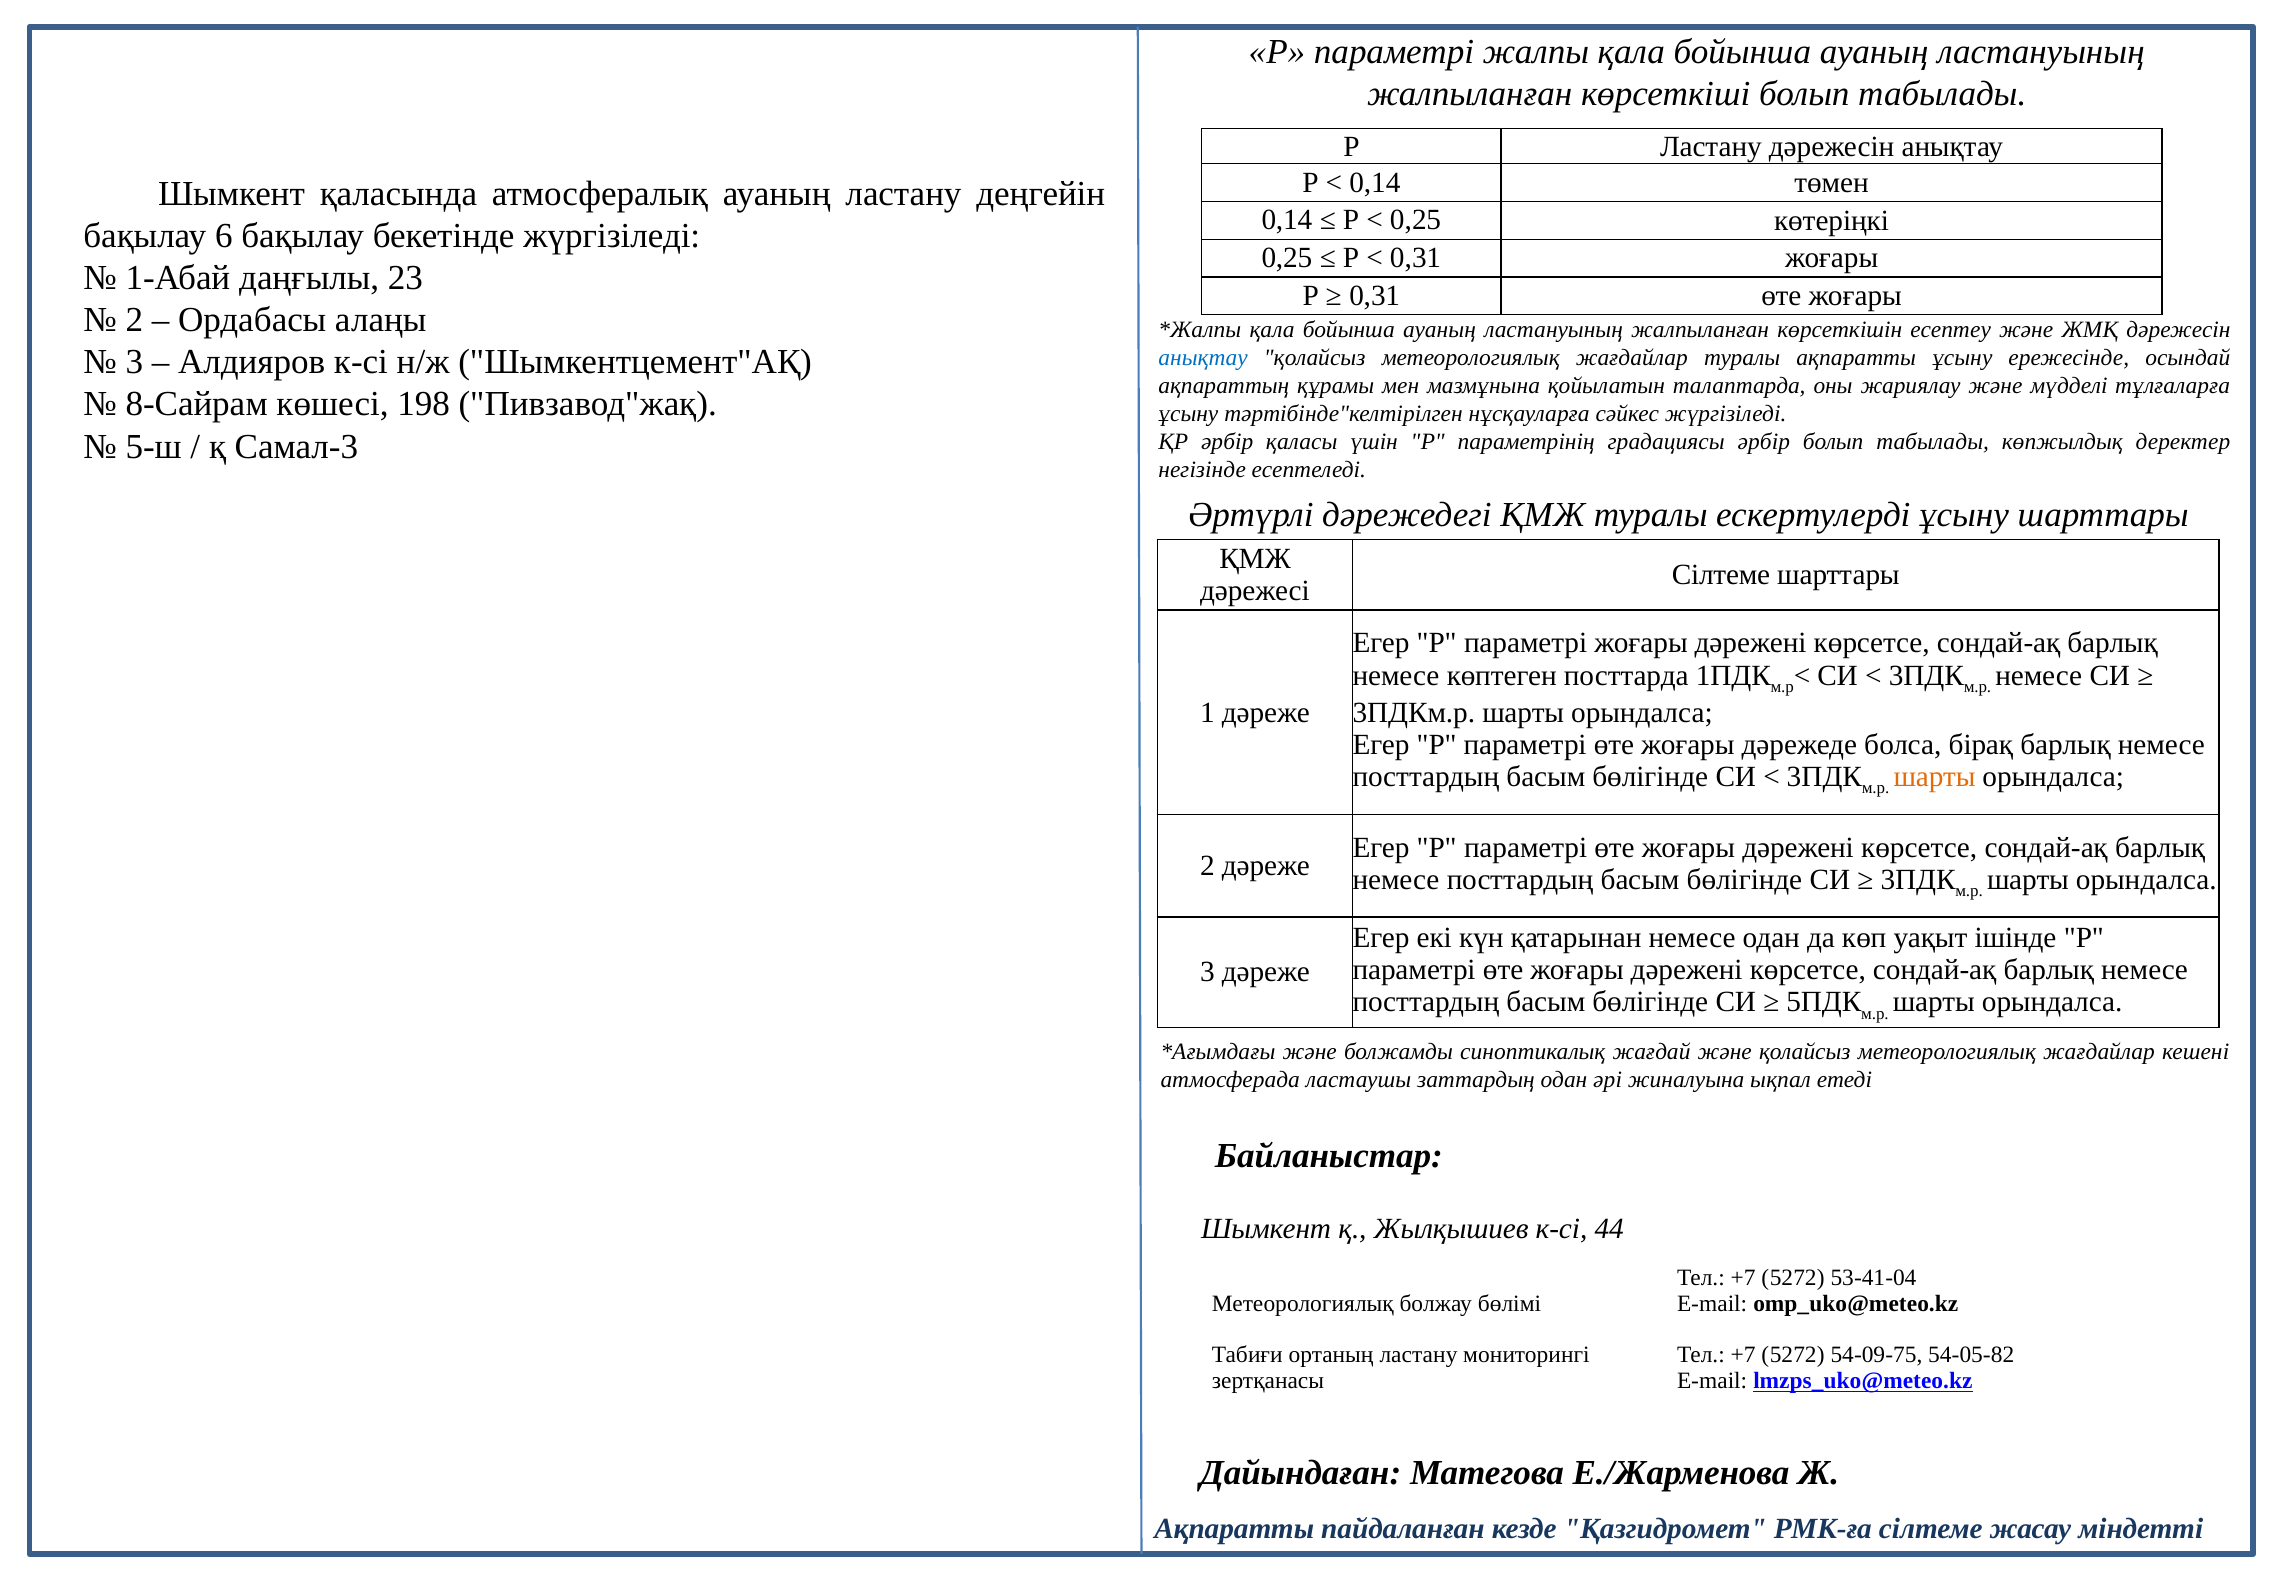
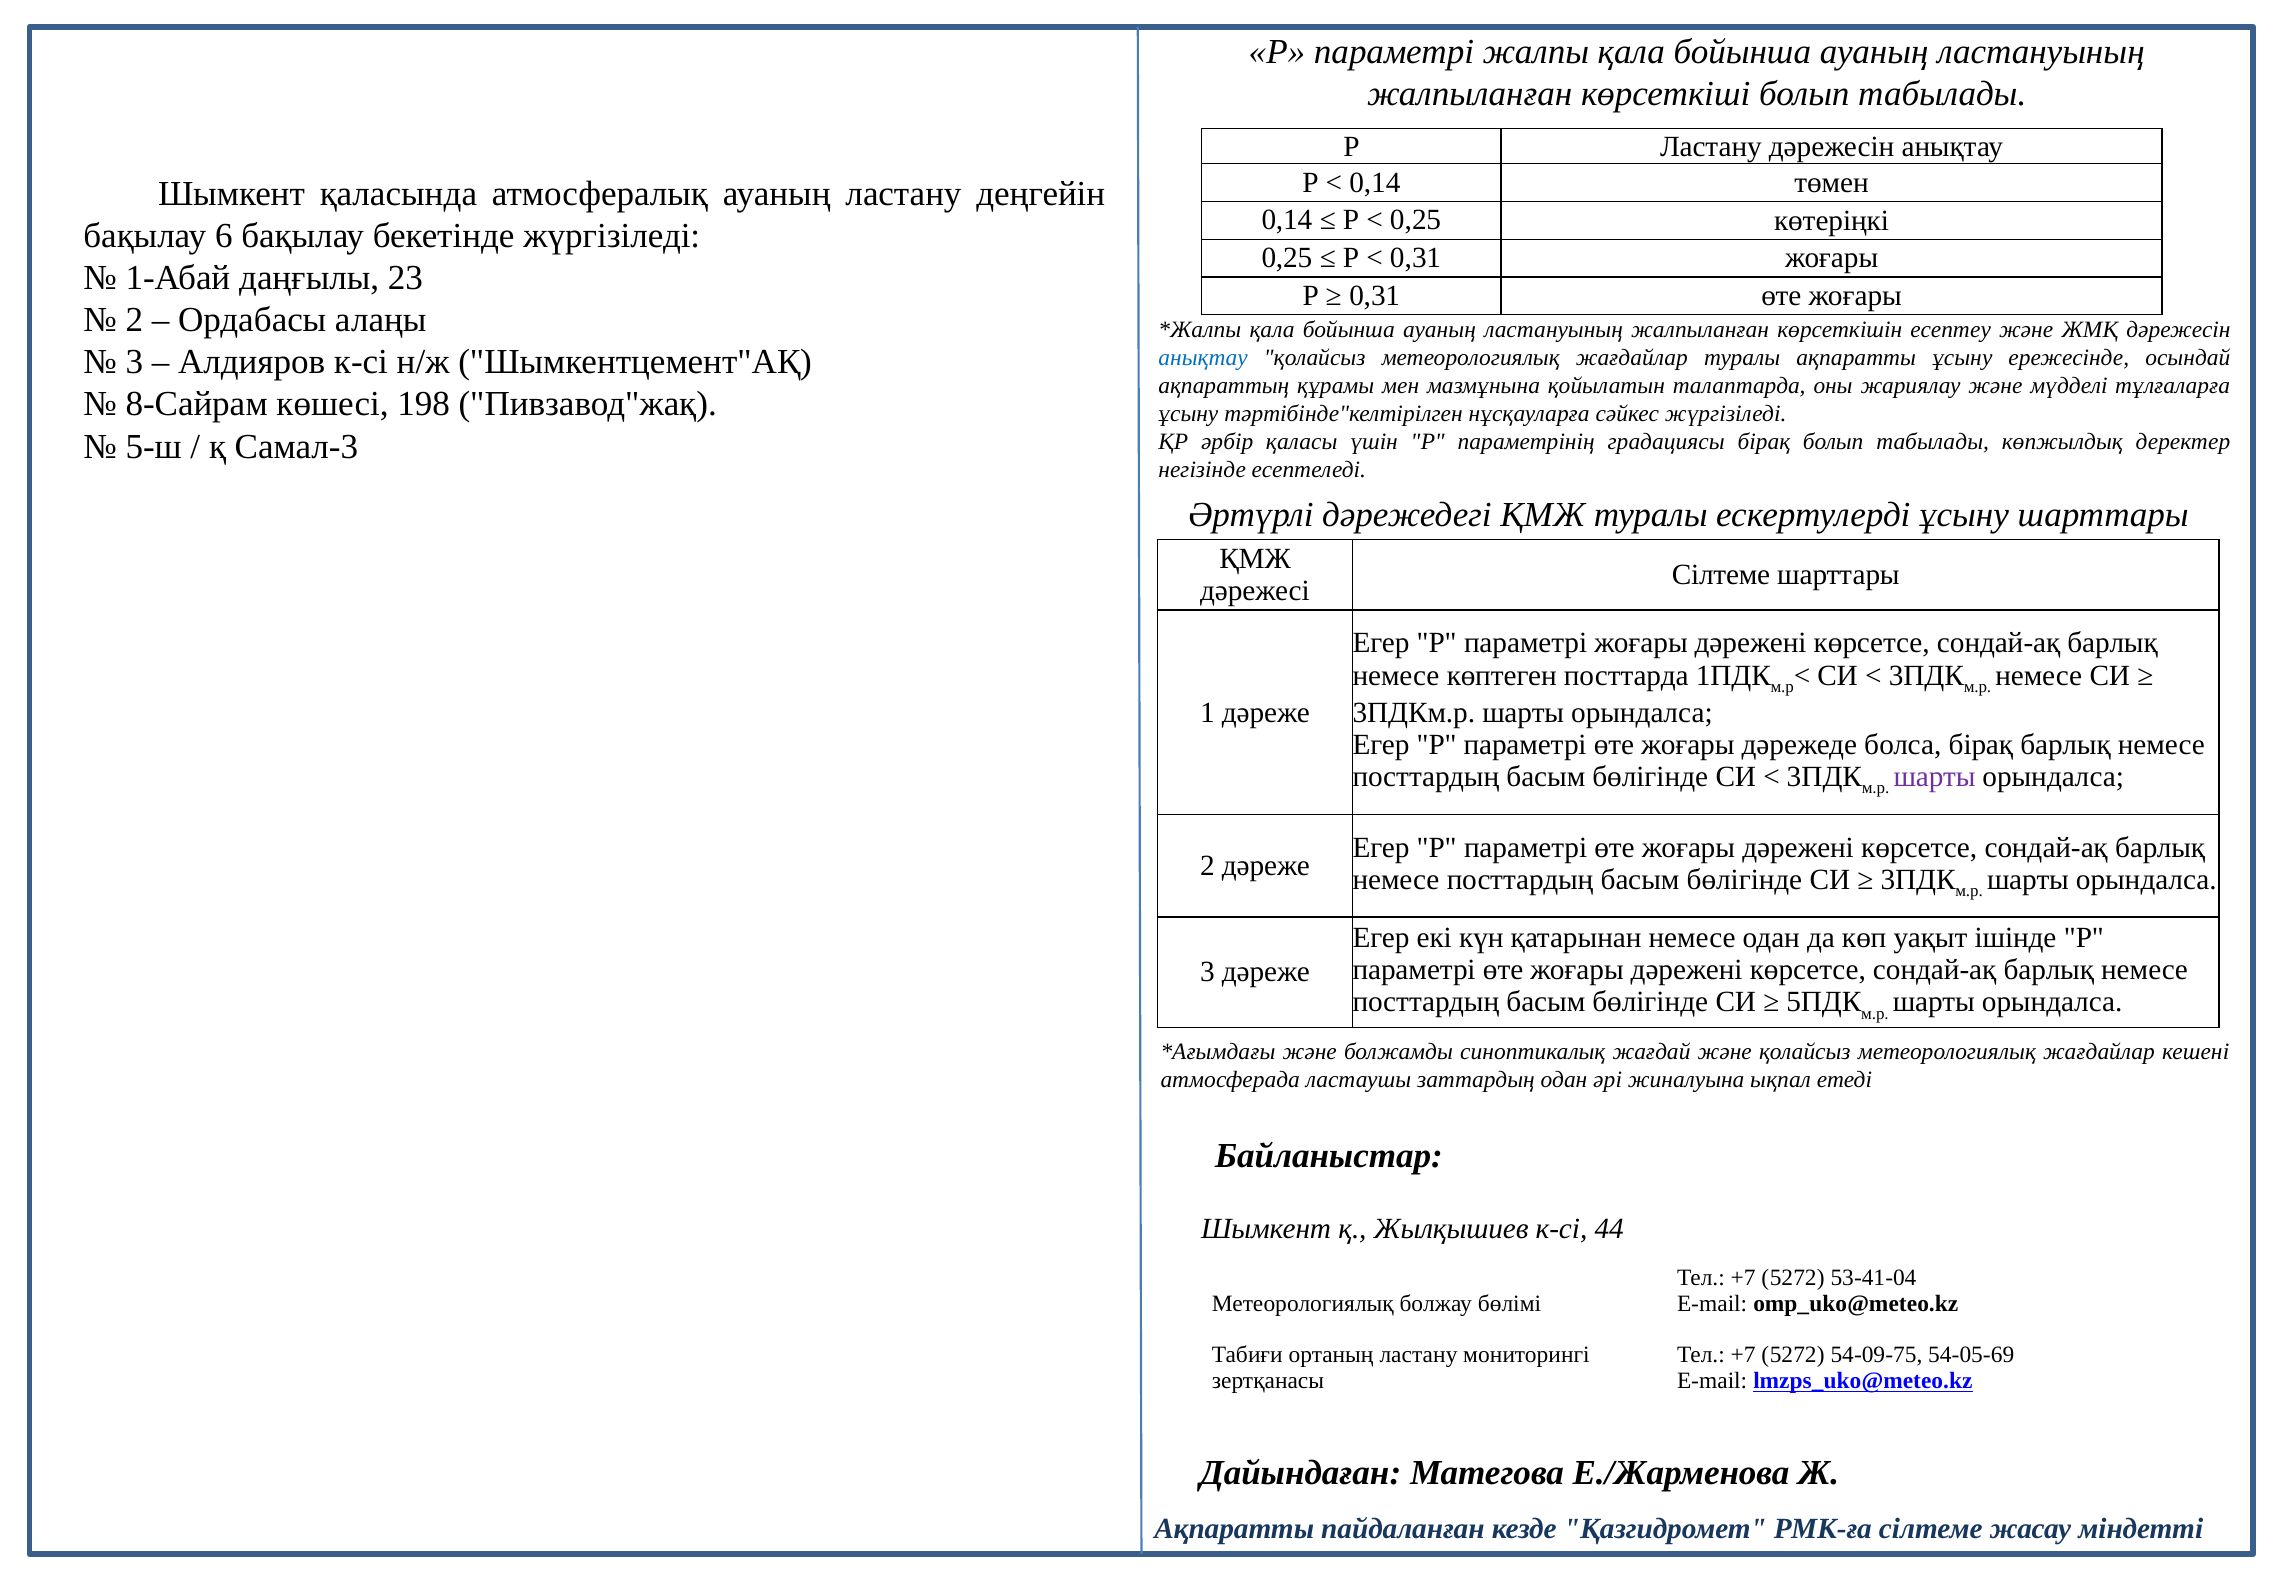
градациясы әрбір: әрбір -> бірақ (1764, 442)
шарты colour: orange -> purple (1935, 777)
54-05-82: 54-05-82 -> 54-05-69 (1971, 1355)
